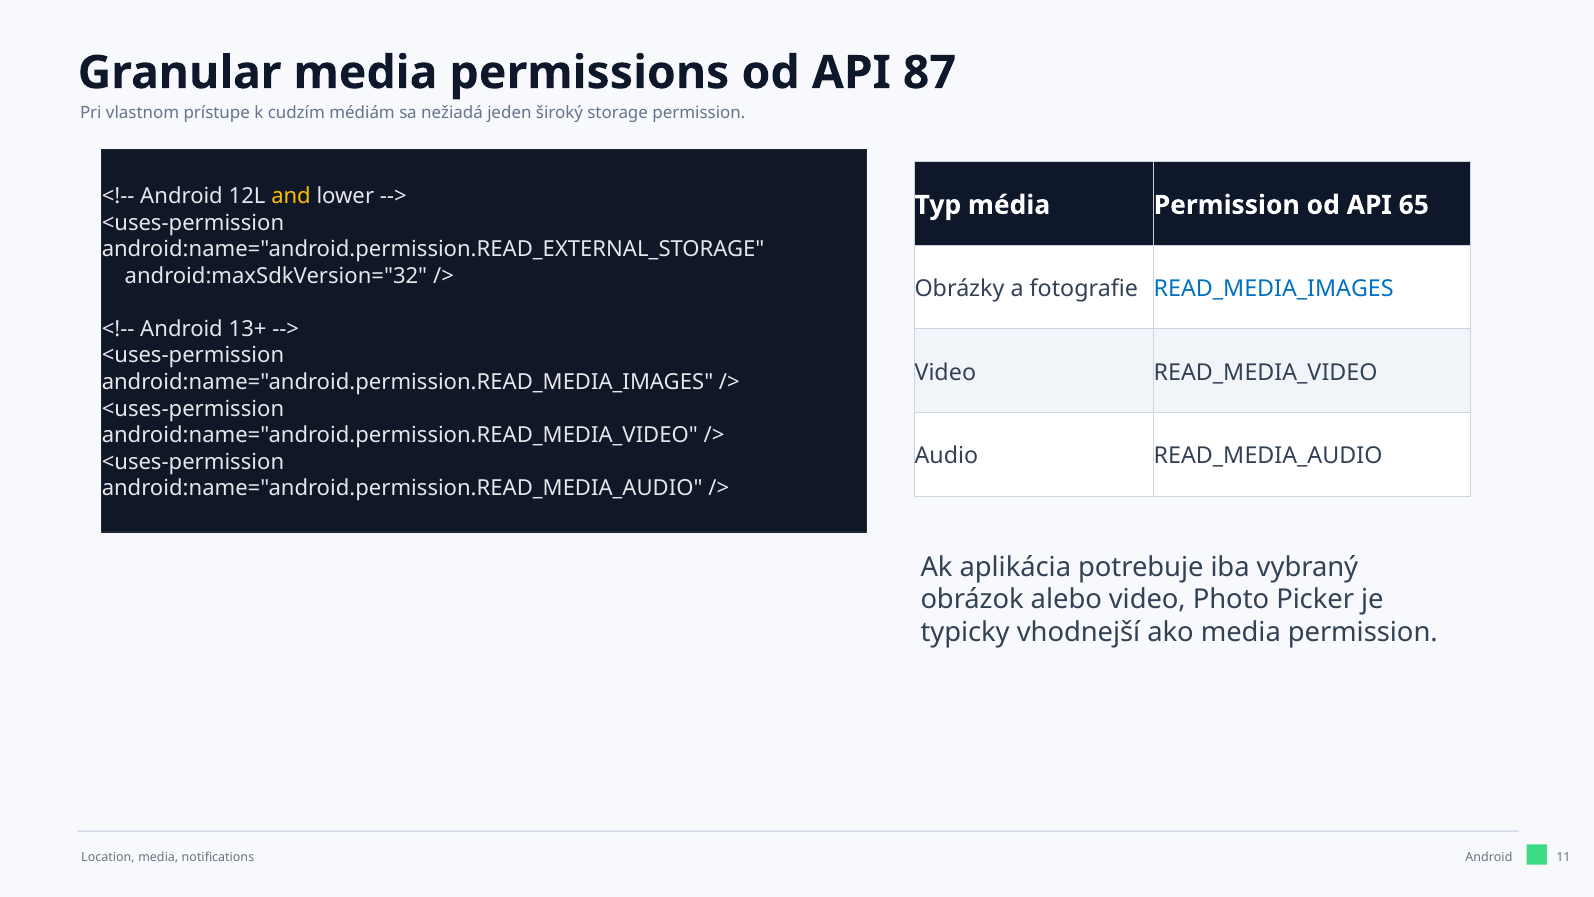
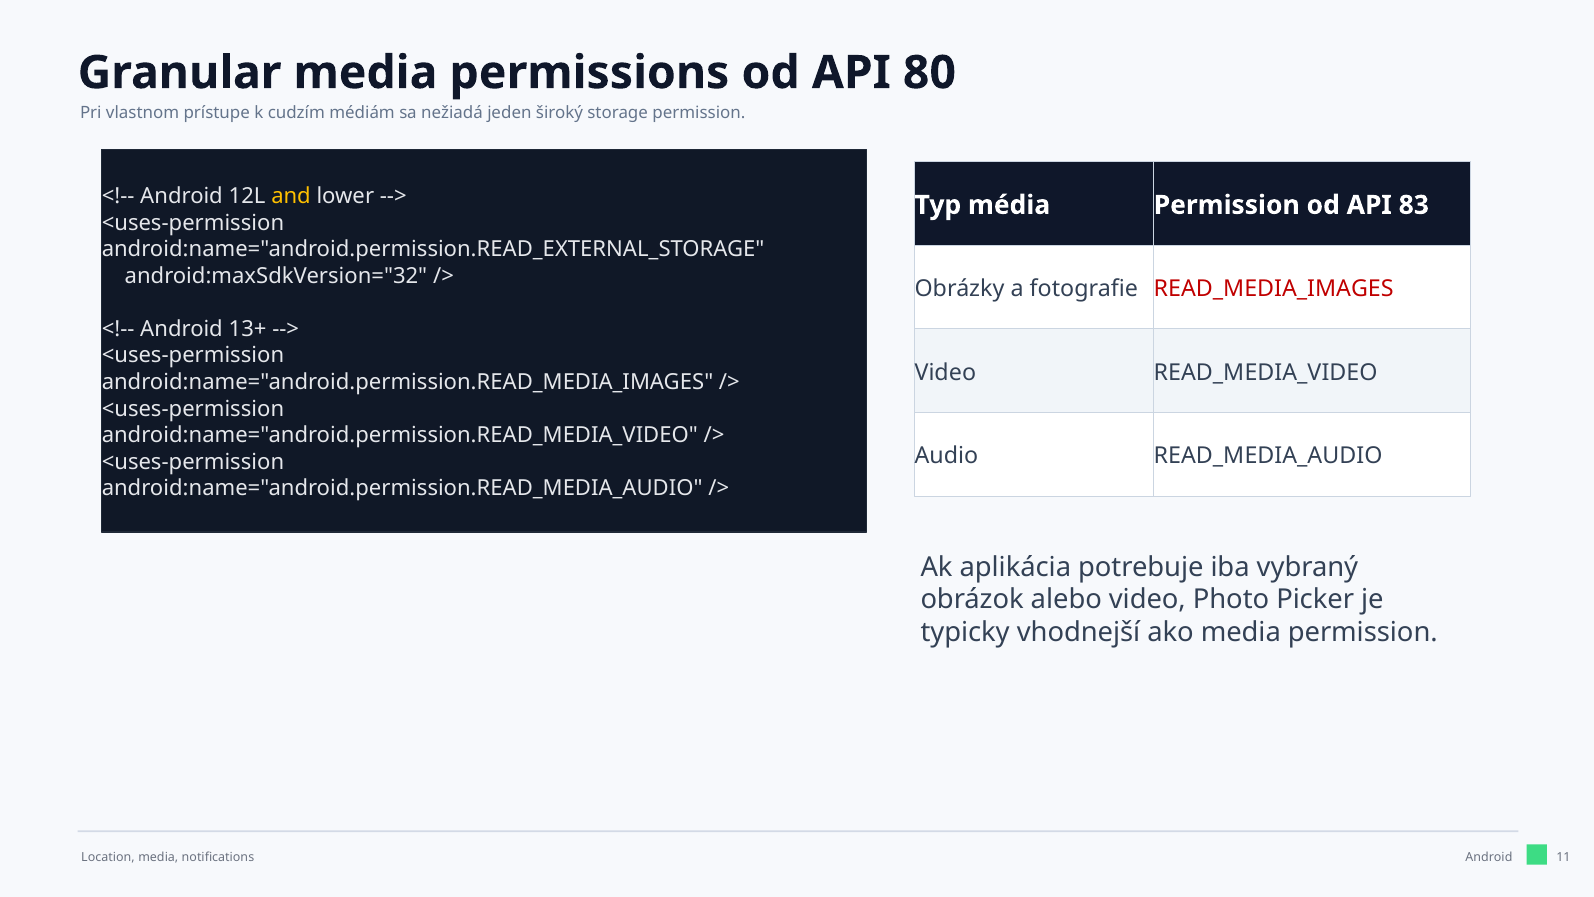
87: 87 -> 80 (929, 73)
65: 65 -> 83 (1414, 205)
READ_MEDIA_IMAGES colour: blue -> red (1274, 289)
